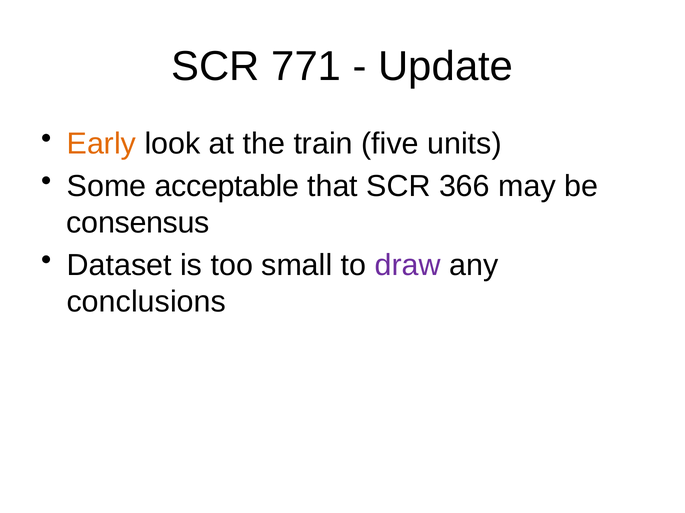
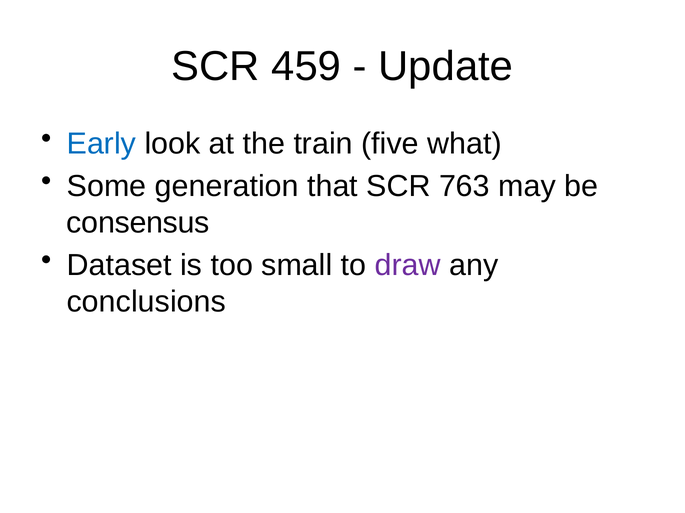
771: 771 -> 459 (306, 66)
Early colour: orange -> blue (101, 144)
units: units -> what (465, 144)
acceptable: acceptable -> generation (227, 186)
366: 366 -> 763 (464, 186)
